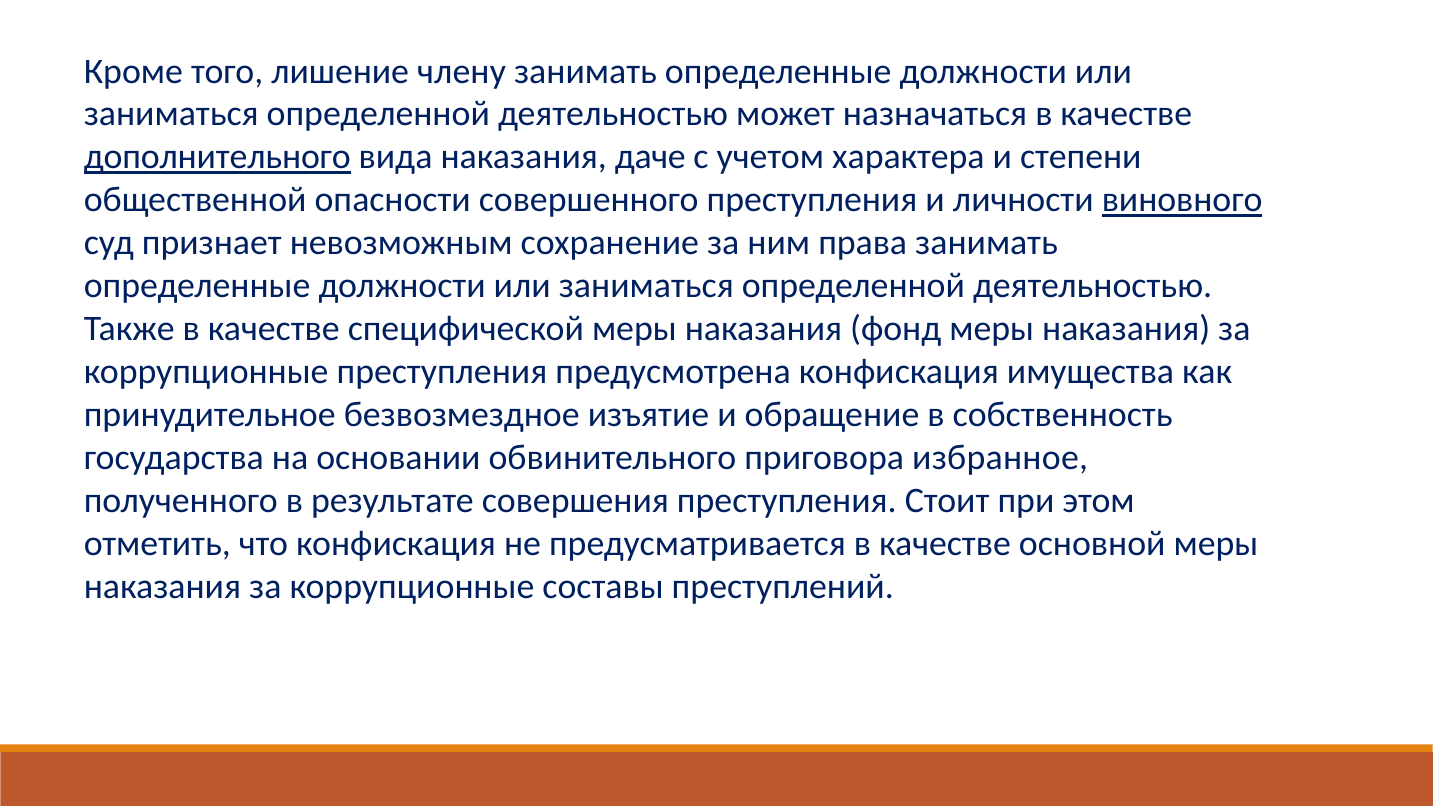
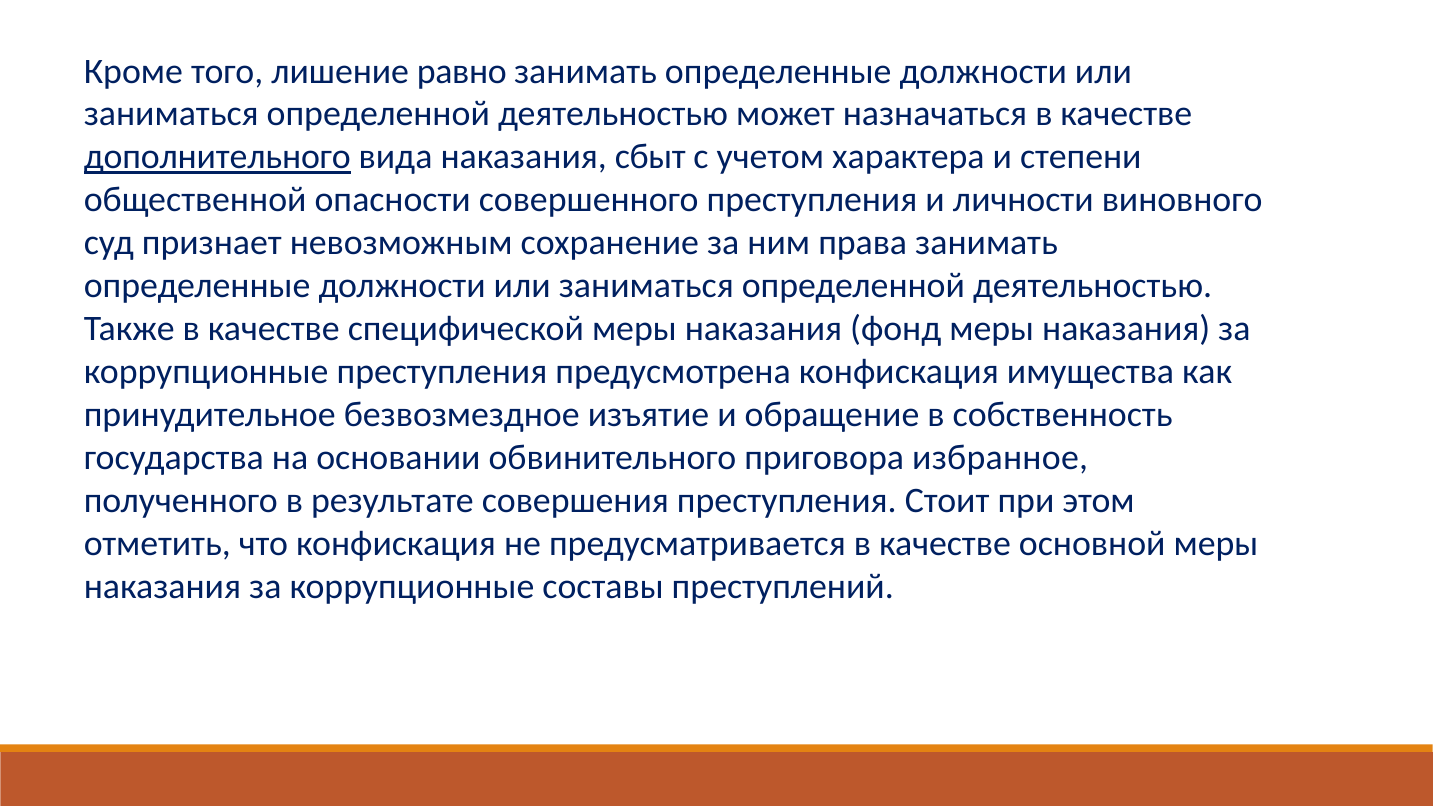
члену: члену -> равно (462, 71)
даче: даче -> сбыт (650, 157)
виновного underline: present -> none (1182, 200)
